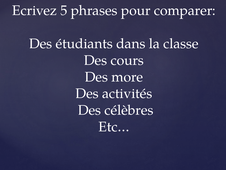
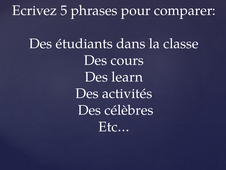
more: more -> learn (127, 77)
